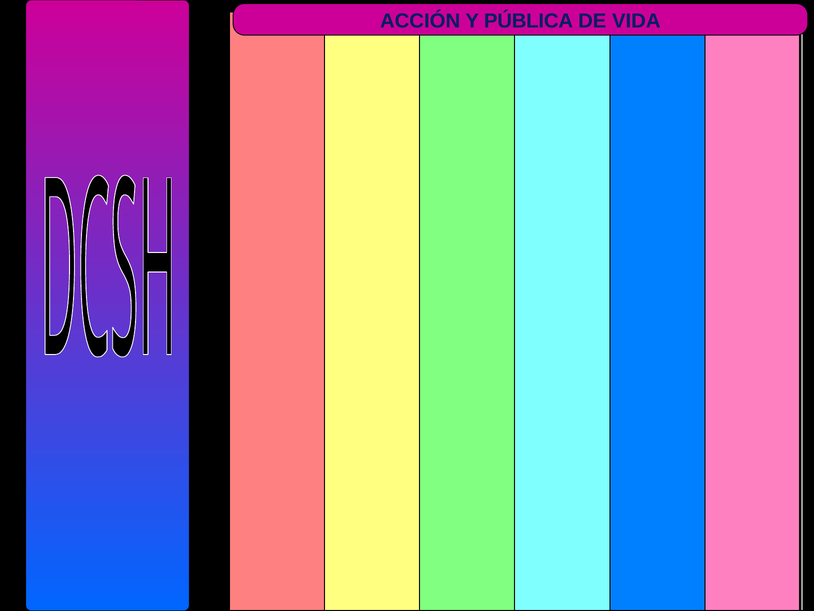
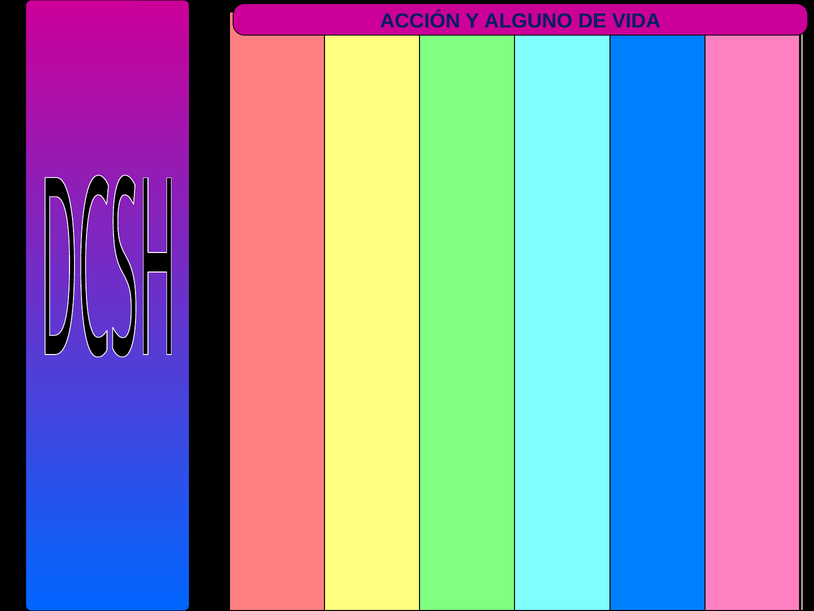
PÚBLICA: PÚBLICA -> ALGUNO (528, 21)
